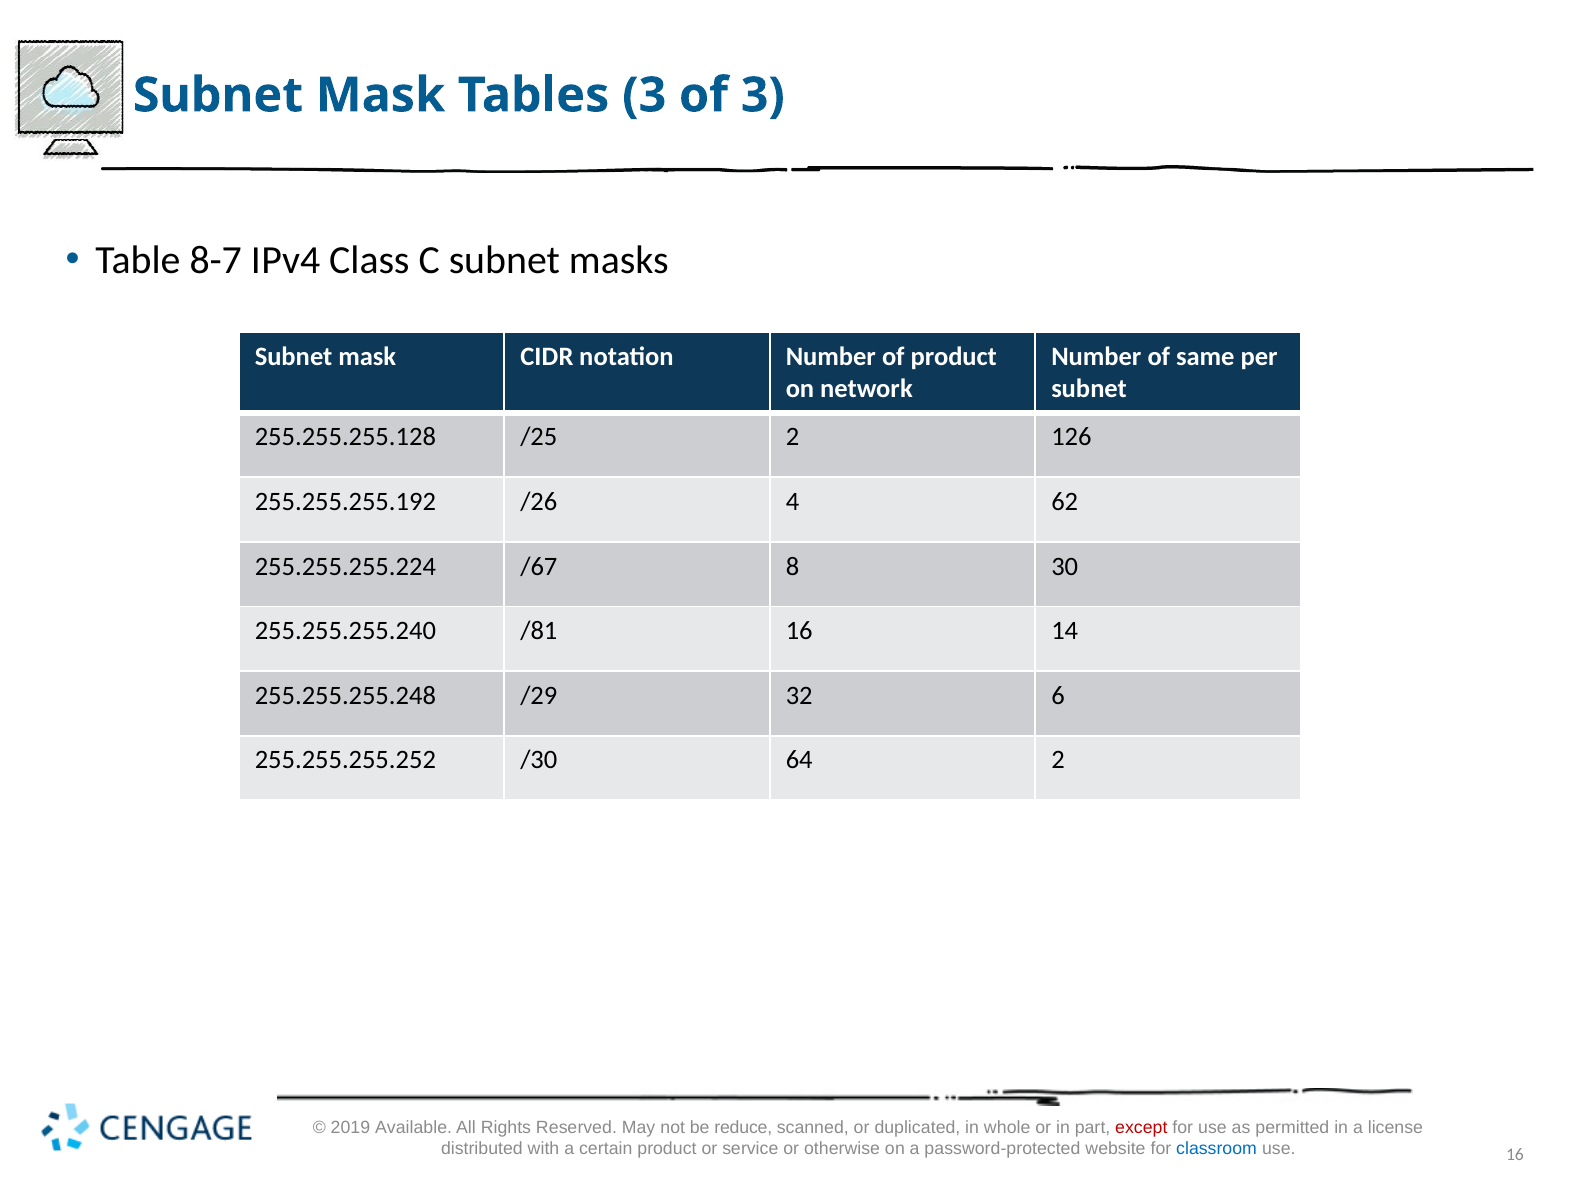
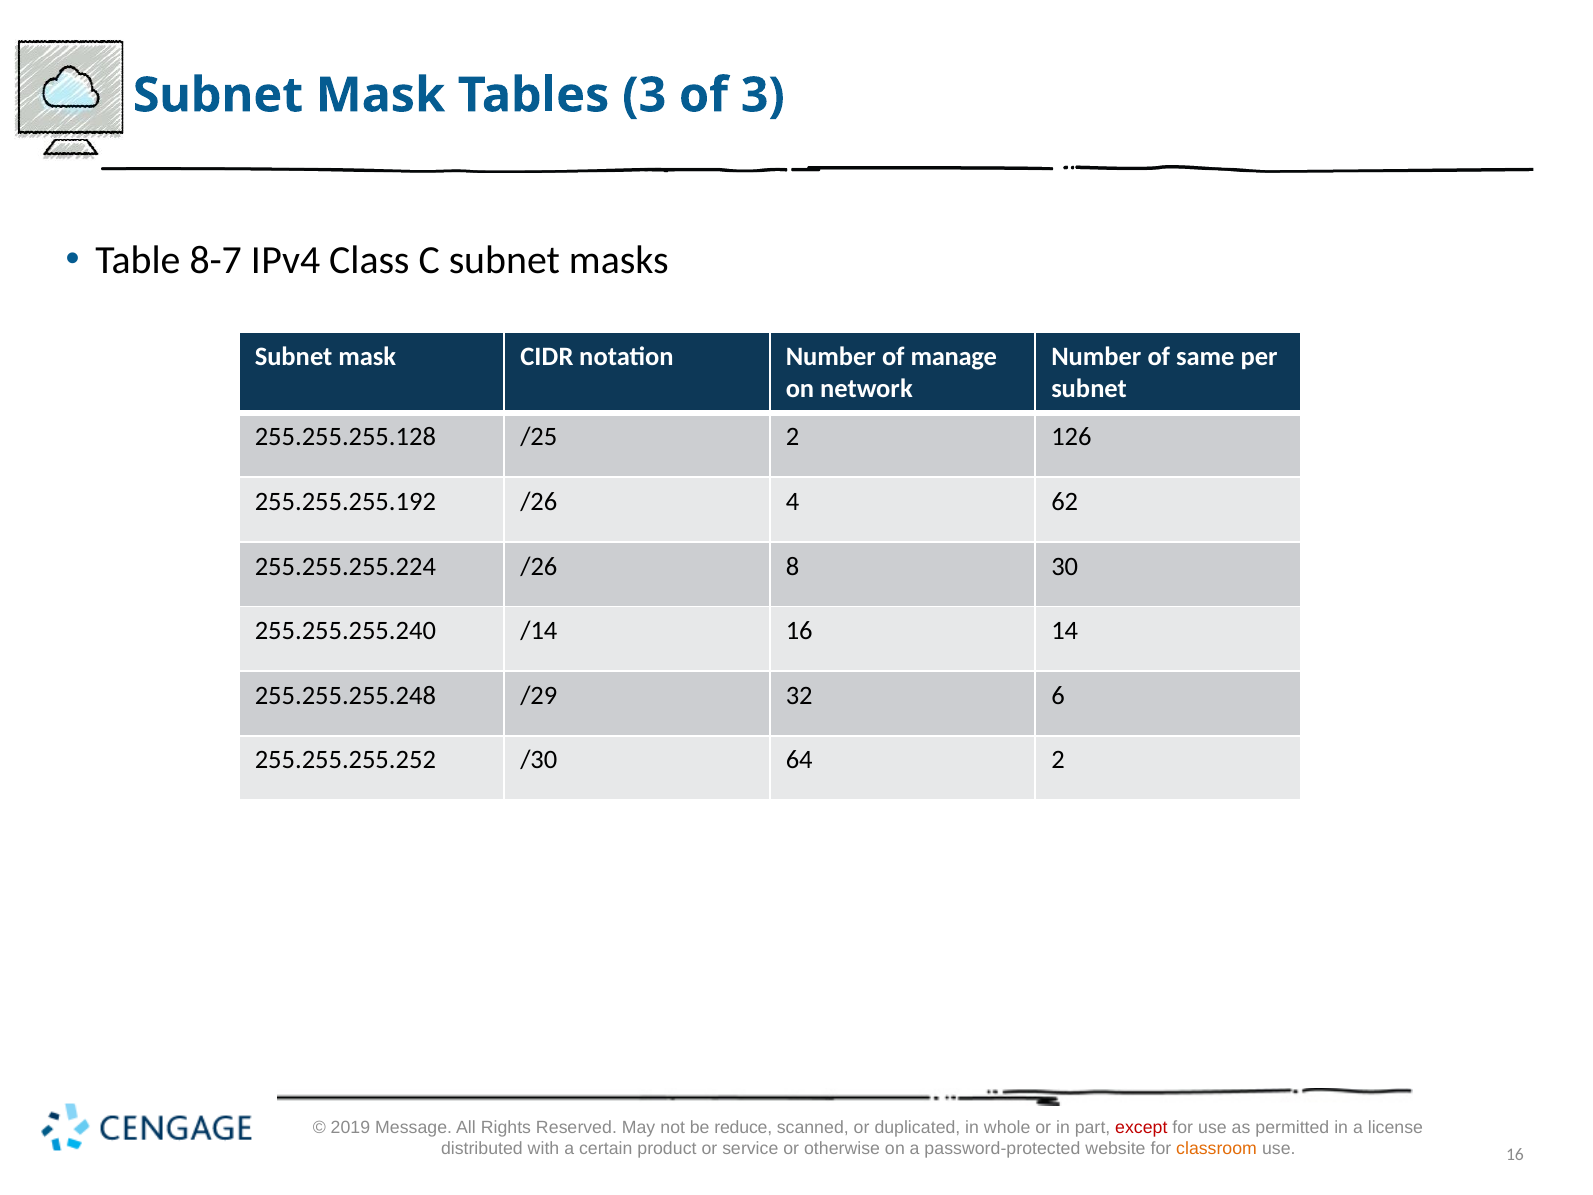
of product: product -> manage (954, 356)
255.255.255.224 /67: /67 -> /26 (539, 566)
/81: /81 -> /14 (539, 631)
Available: Available -> Message (414, 1127)
classroom colour: blue -> orange (1217, 1148)
